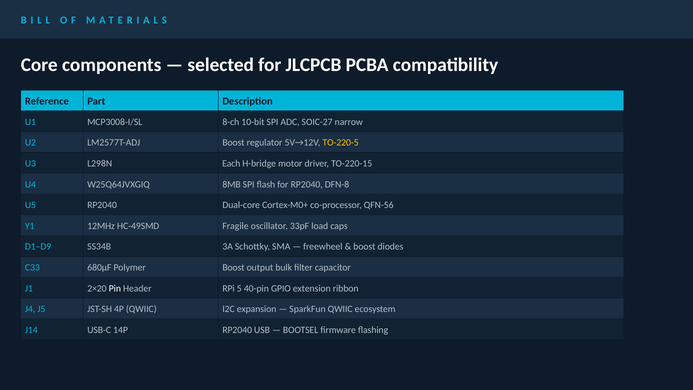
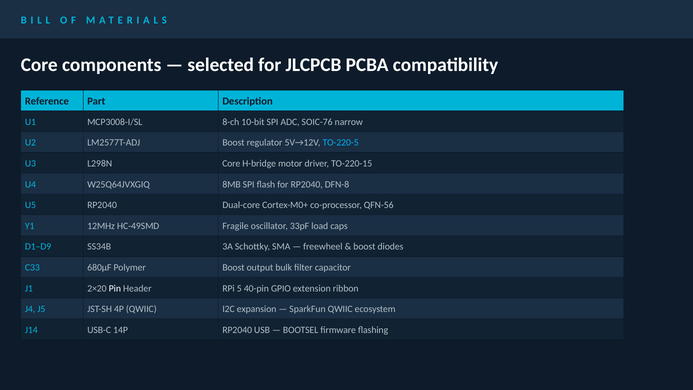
SOIC-27: SOIC-27 -> SOIC-76 (317, 122)
TO-220-5 colour: yellow -> light blue (341, 143)
L298N Each: Each -> Core (231, 163)
